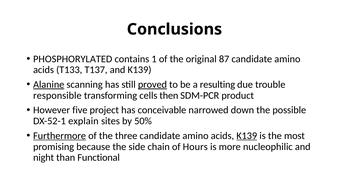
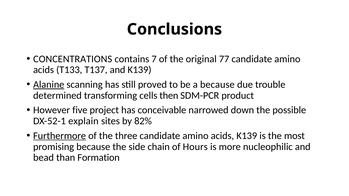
PHOSPHORYLATED: PHOSPHORYLATED -> CONCENTRATIONS (73, 59)
1: 1 -> 7 (154, 59)
87: 87 -> 77 (224, 59)
proved underline: present -> none (152, 85)
a resulting: resulting -> because (217, 85)
responsible: responsible -> determined (57, 96)
50%: 50% -> 82% (143, 121)
K139 underline: present -> none (247, 136)
night: night -> bead (44, 158)
Functional: Functional -> Formation (99, 158)
